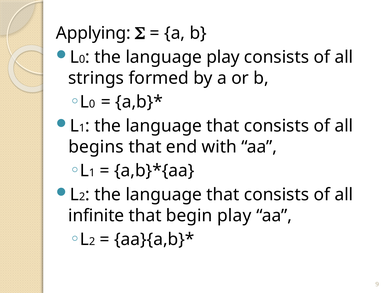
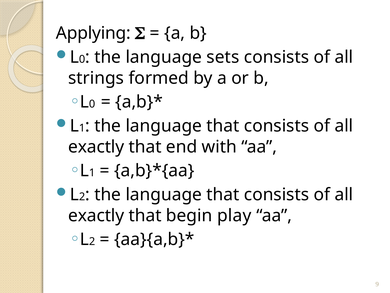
language play: play -> sets (223, 57)
begins: begins -> exactly (96, 147)
infinite: infinite -> exactly (96, 215)
